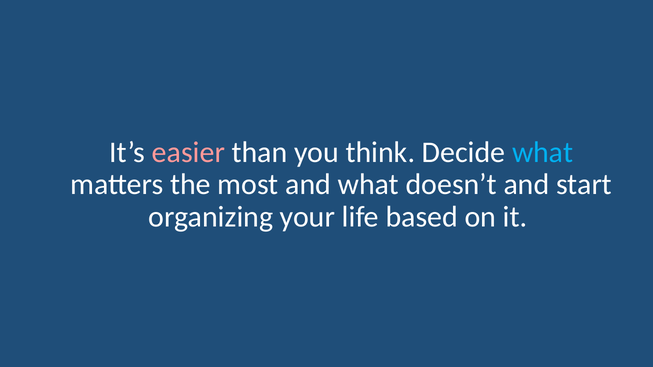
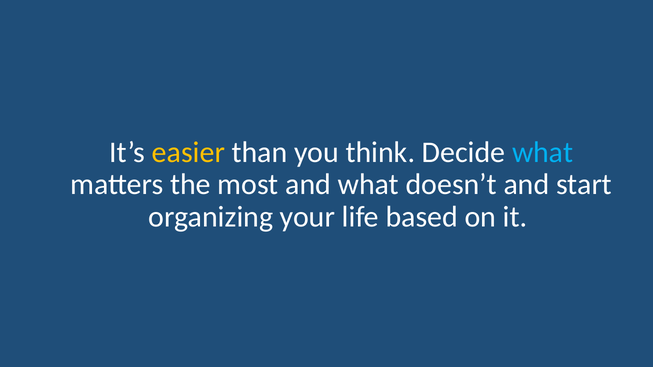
easier colour: pink -> yellow (188, 152)
